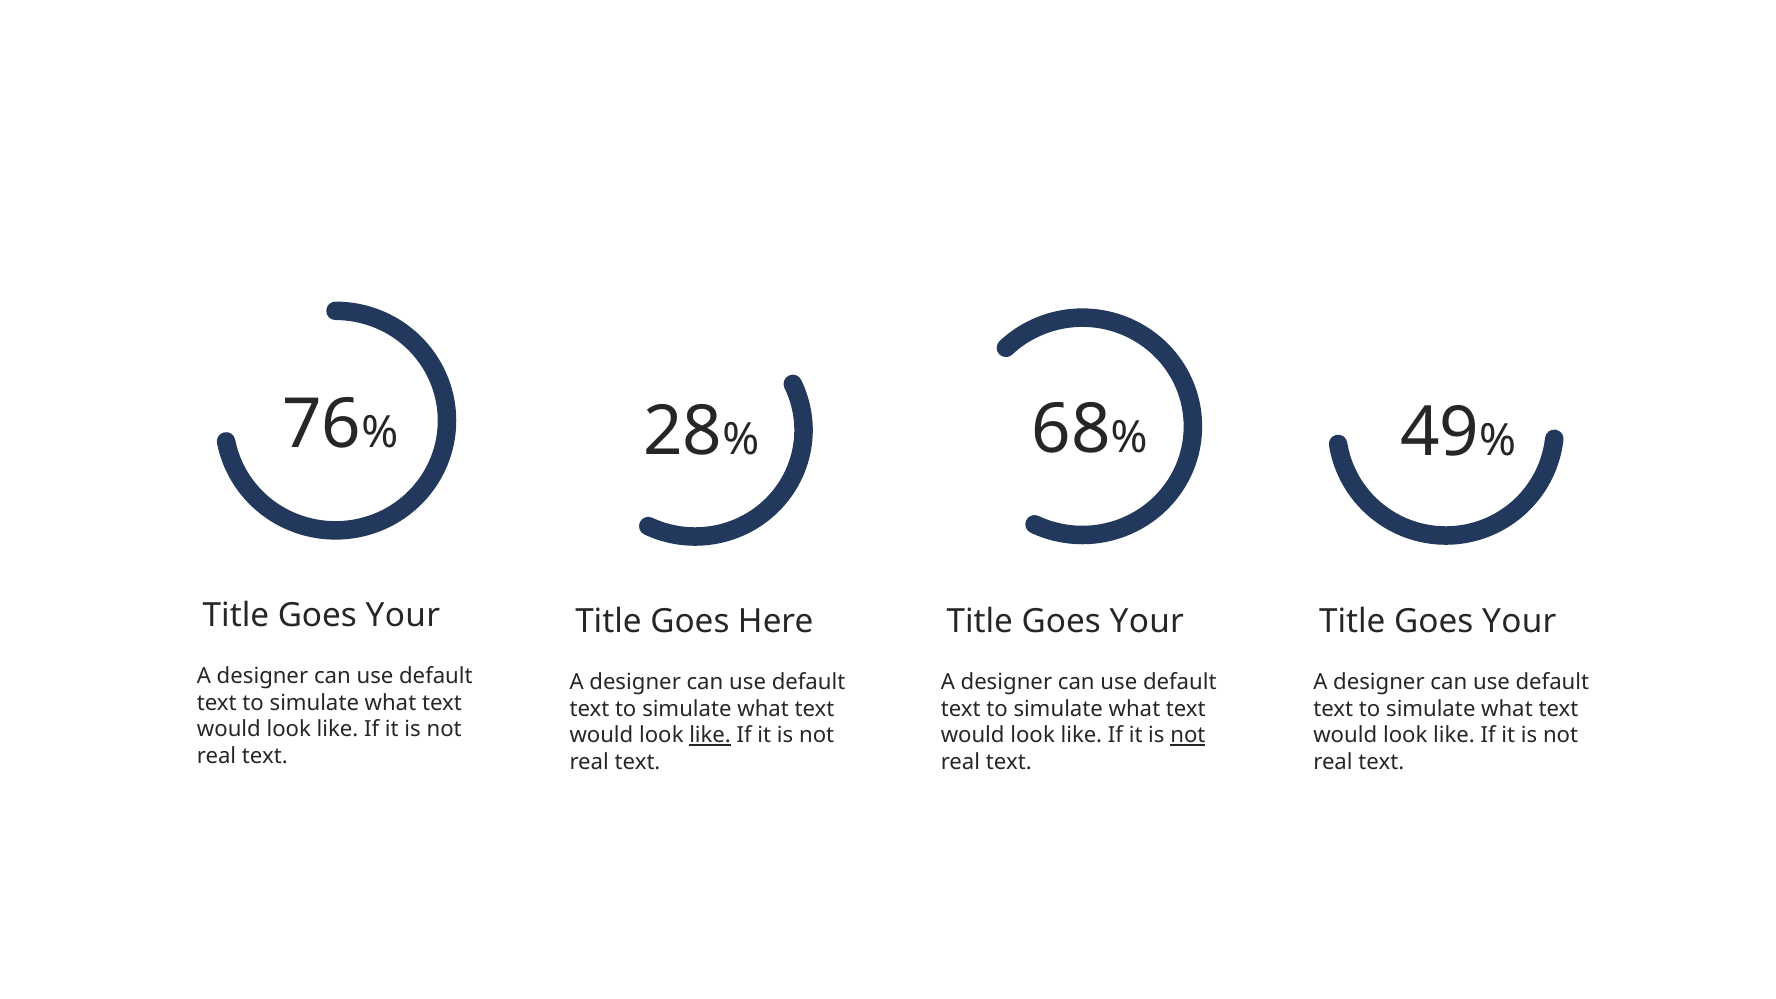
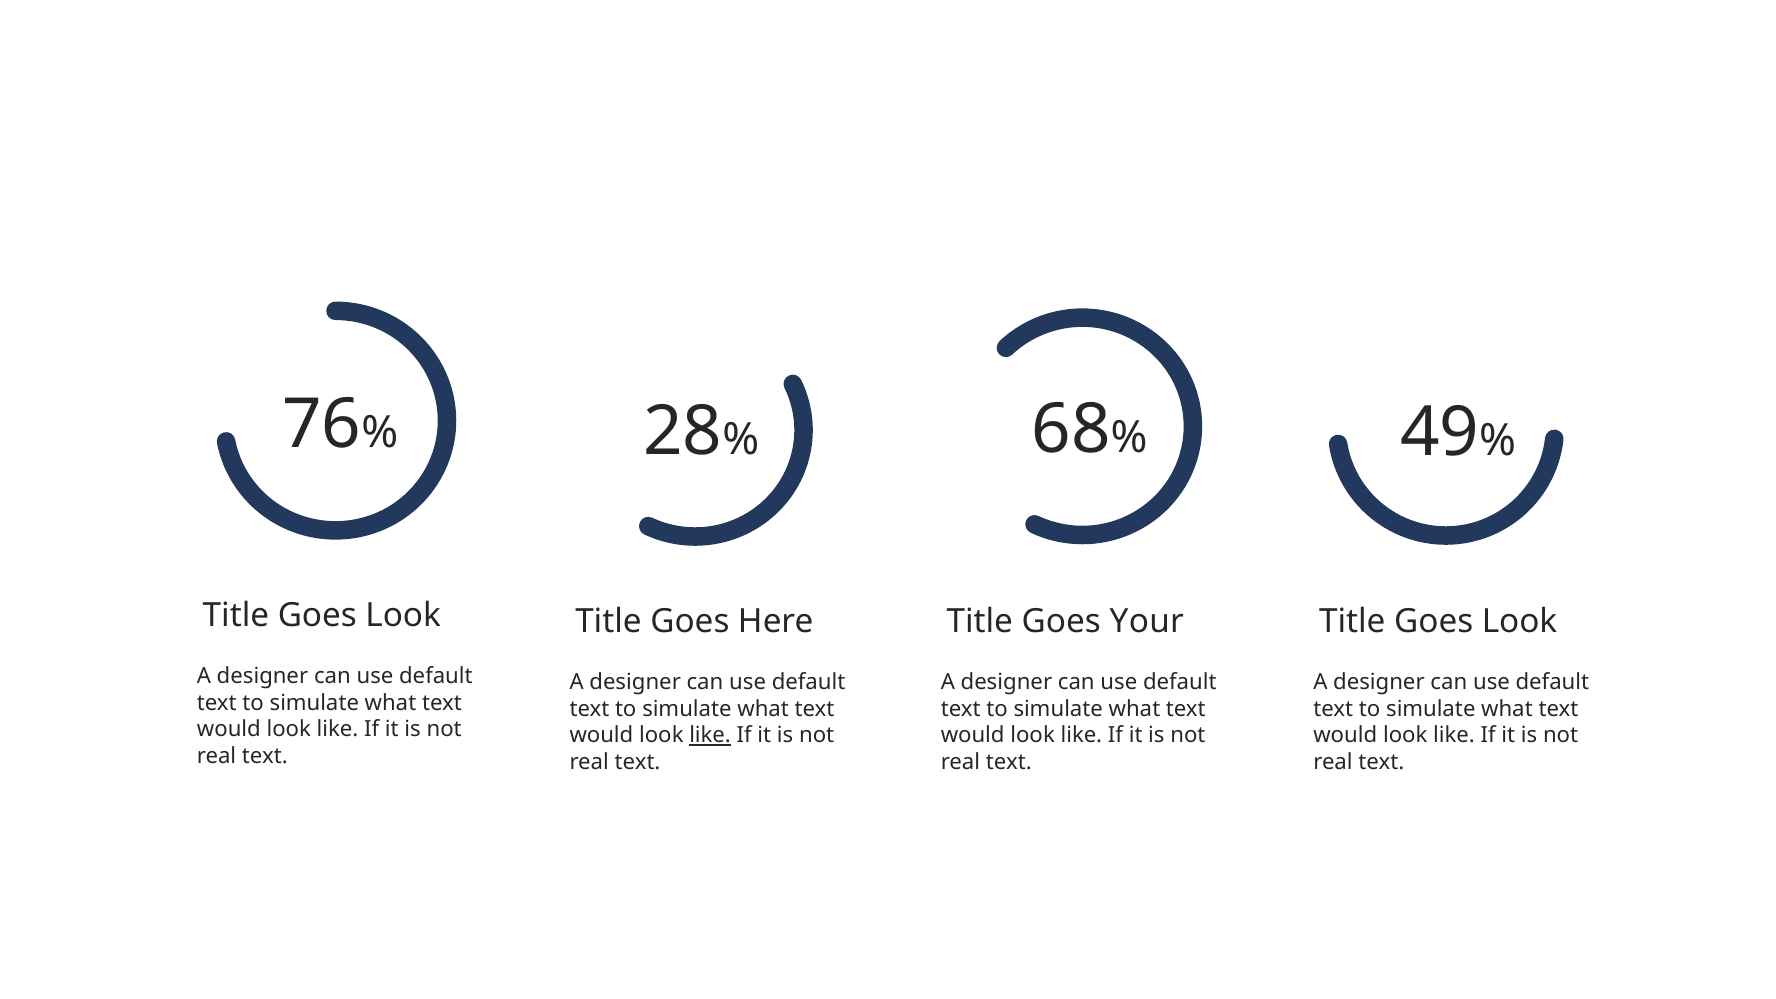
Your: Your -> Look (403, 616)
Your: Your -> Look (1519, 622)
not underline: present -> none (1188, 736)
